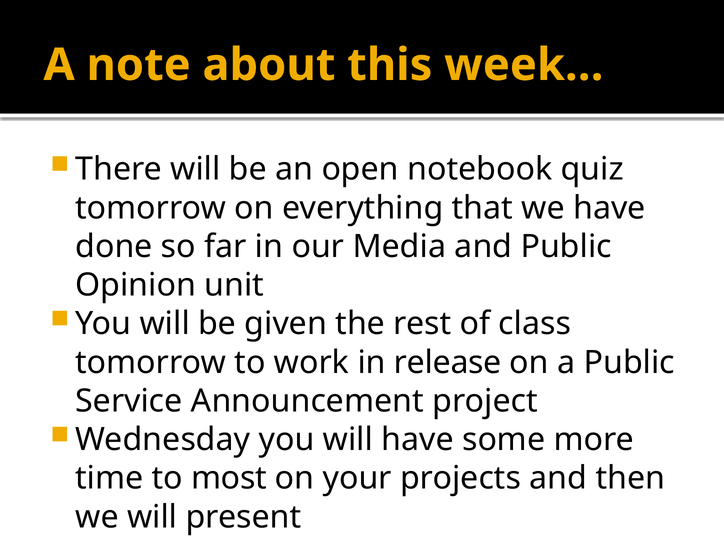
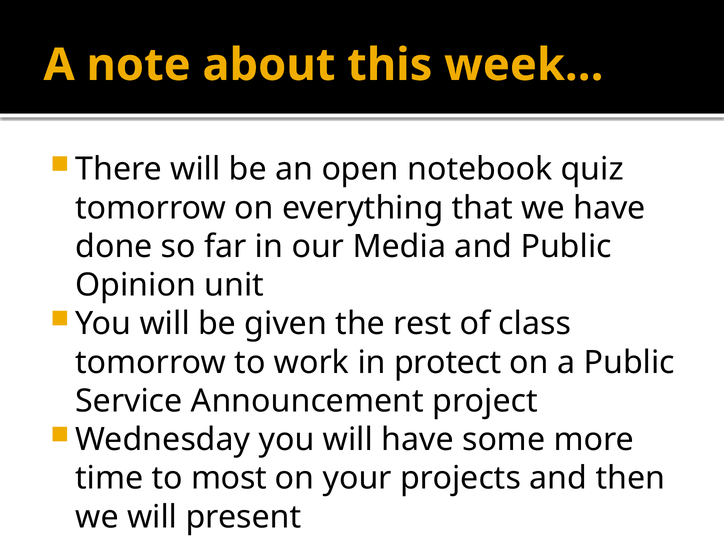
release: release -> protect (448, 362)
